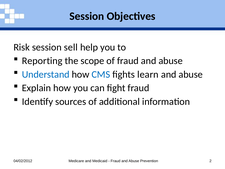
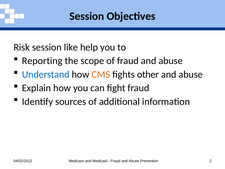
sell: sell -> like (71, 47)
CMS colour: blue -> orange (101, 74)
learn: learn -> other (148, 74)
